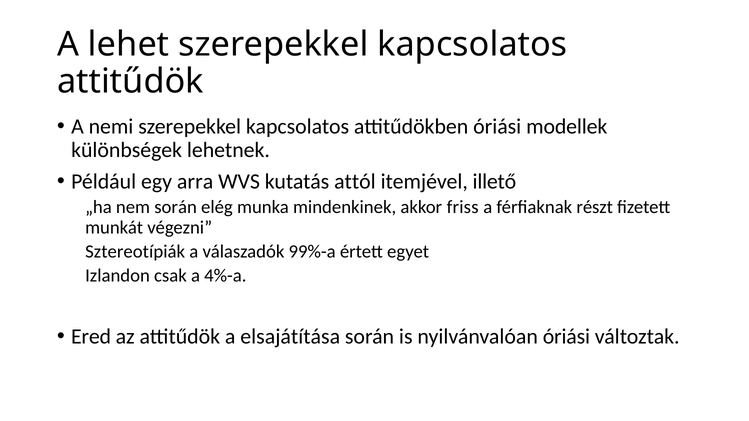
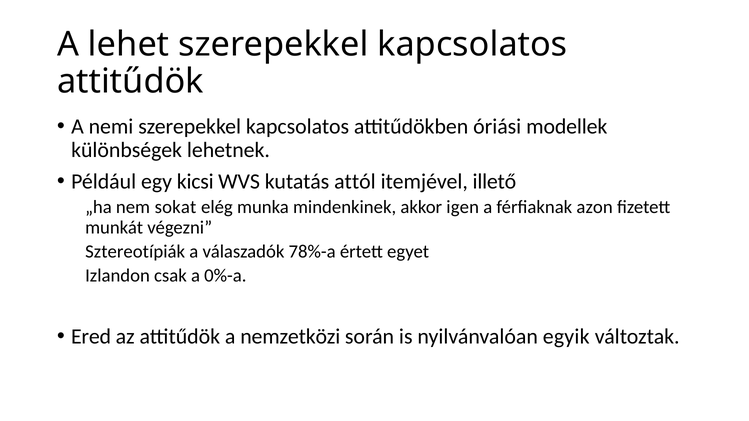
arra: arra -> kicsi (195, 182)
nem során: során -> sokat (175, 207)
friss: friss -> igen (463, 207)
részt: részt -> azon (595, 207)
99%-a: 99%-a -> 78%-a (312, 252)
4%-a: 4%-a -> 0%-a (225, 276)
elsajátítása: elsajátítása -> nemzetközi (290, 337)
nyilvánvalóan óriási: óriási -> egyik (566, 337)
